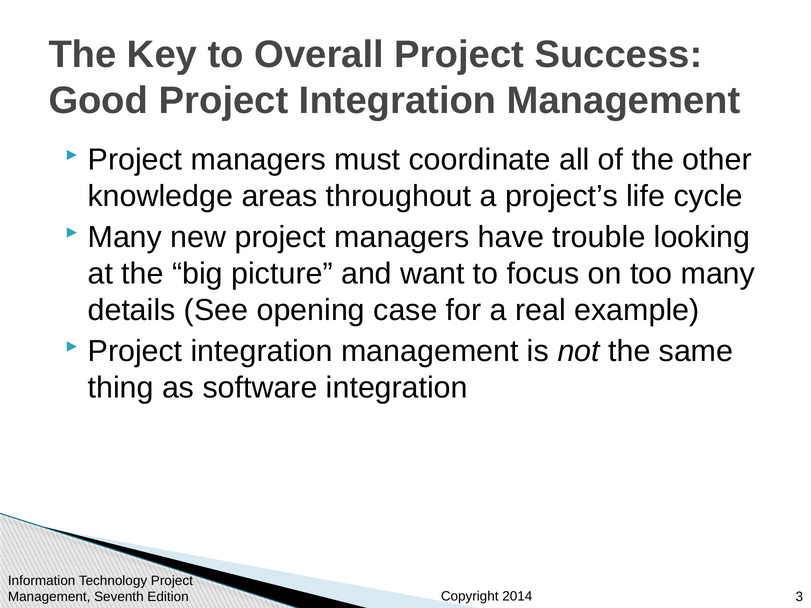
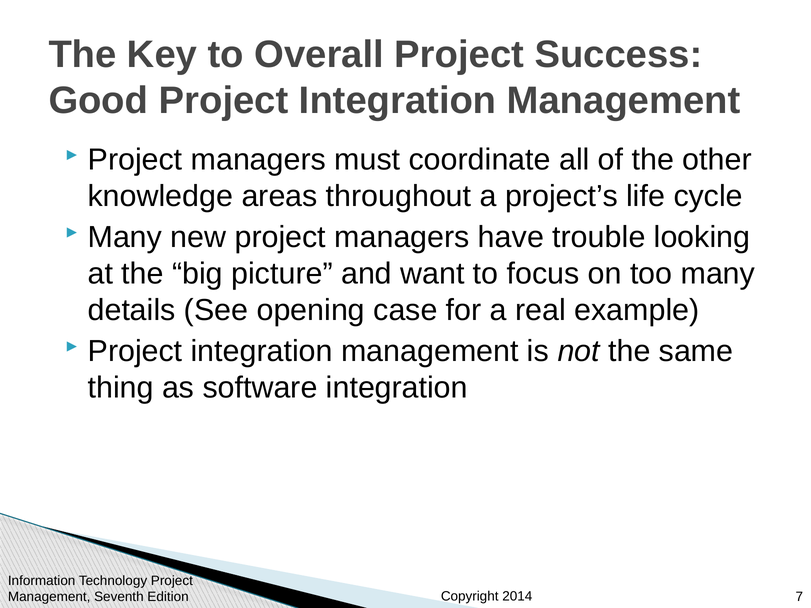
3: 3 -> 7 (799, 597)
